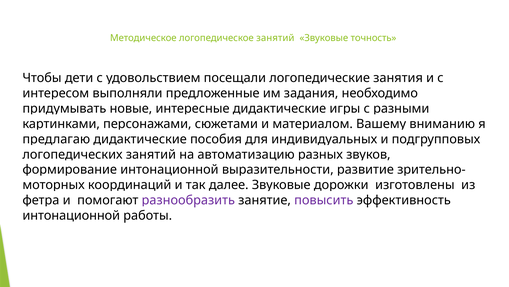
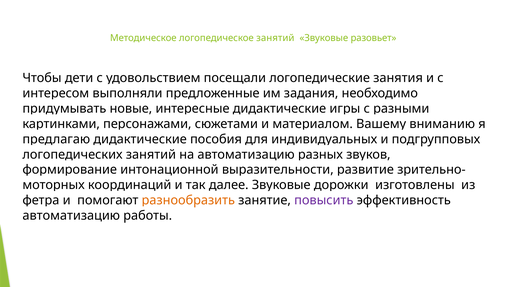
точность: точность -> разовьет (373, 38)
разнообразить colour: purple -> orange (188, 200)
интонационной: интонационной -> автоматизацию (71, 215)
